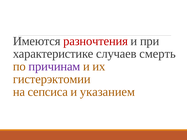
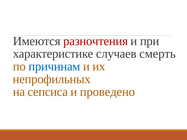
причинам colour: purple -> blue (54, 67)
гистерэктомии: гистерэктомии -> непрофильных (52, 79)
указанием: указанием -> проведено (107, 92)
